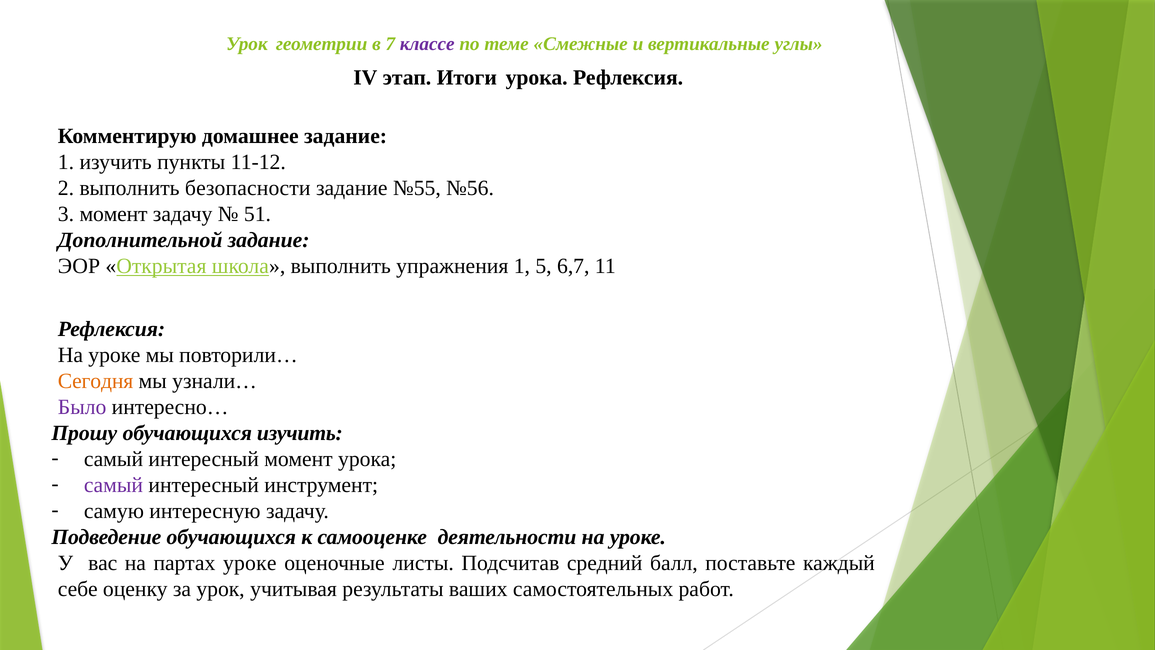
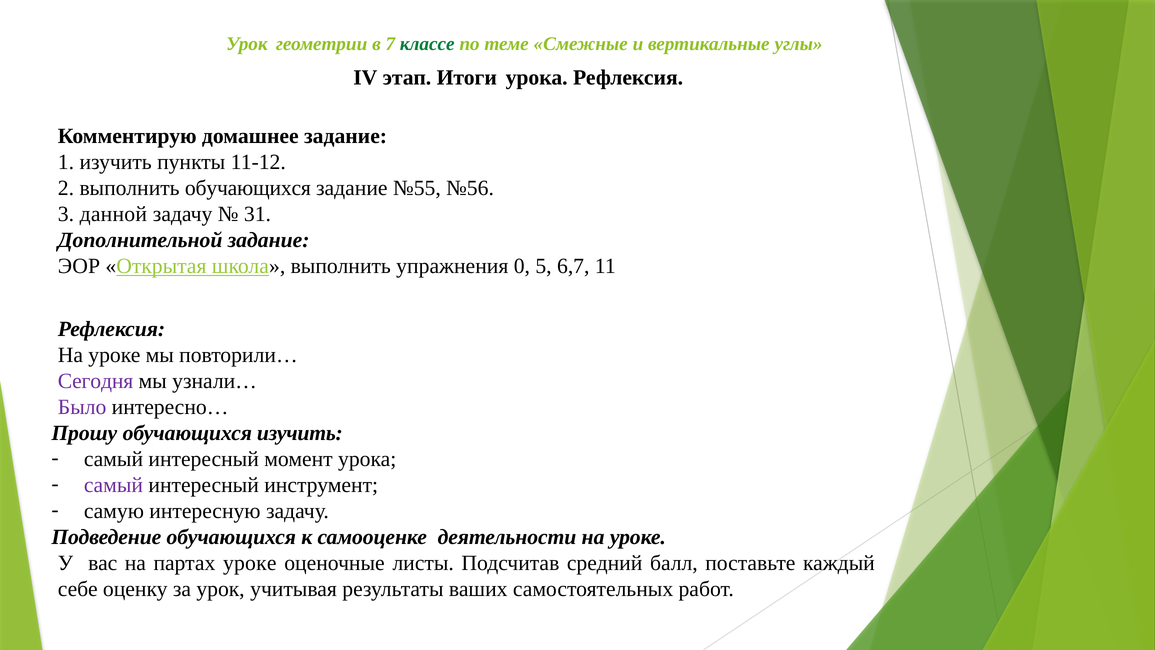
классе colour: purple -> green (427, 44)
выполнить безопасности: безопасности -> обучающихся (248, 188)
3 момент: момент -> данной (113, 214)
51: 51 -> 31 (257, 214)
упражнения 1: 1 -> 0 (522, 266)
Сегодня colour: orange -> purple (96, 381)
